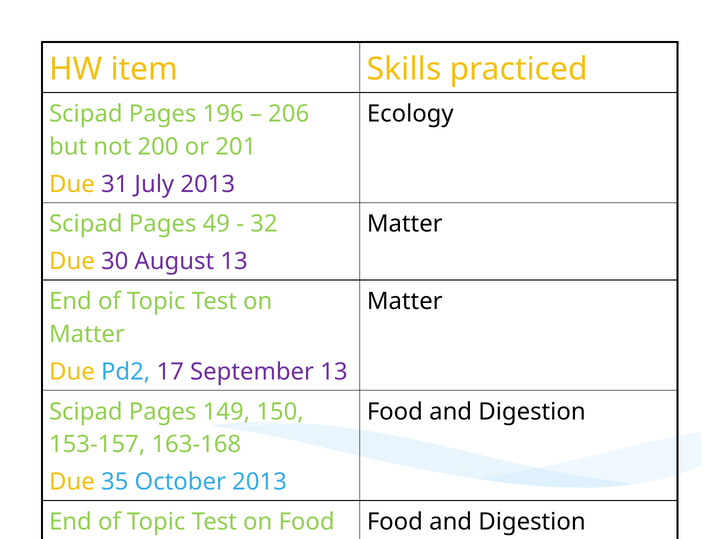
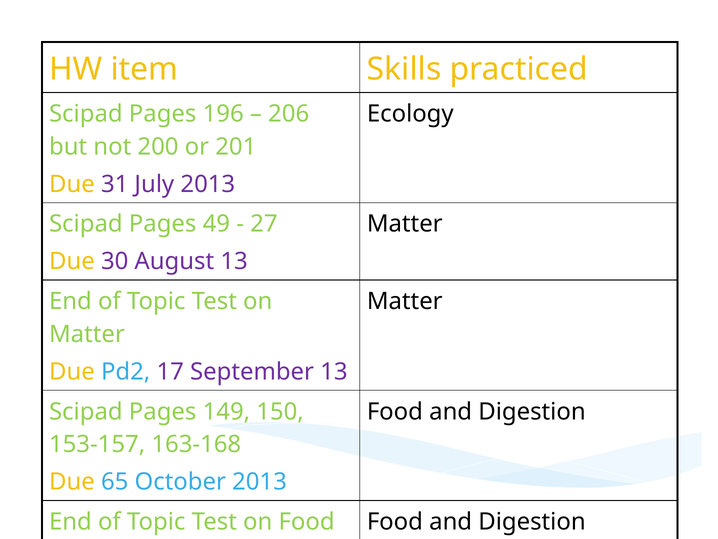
32: 32 -> 27 (264, 224)
35: 35 -> 65 (115, 481)
